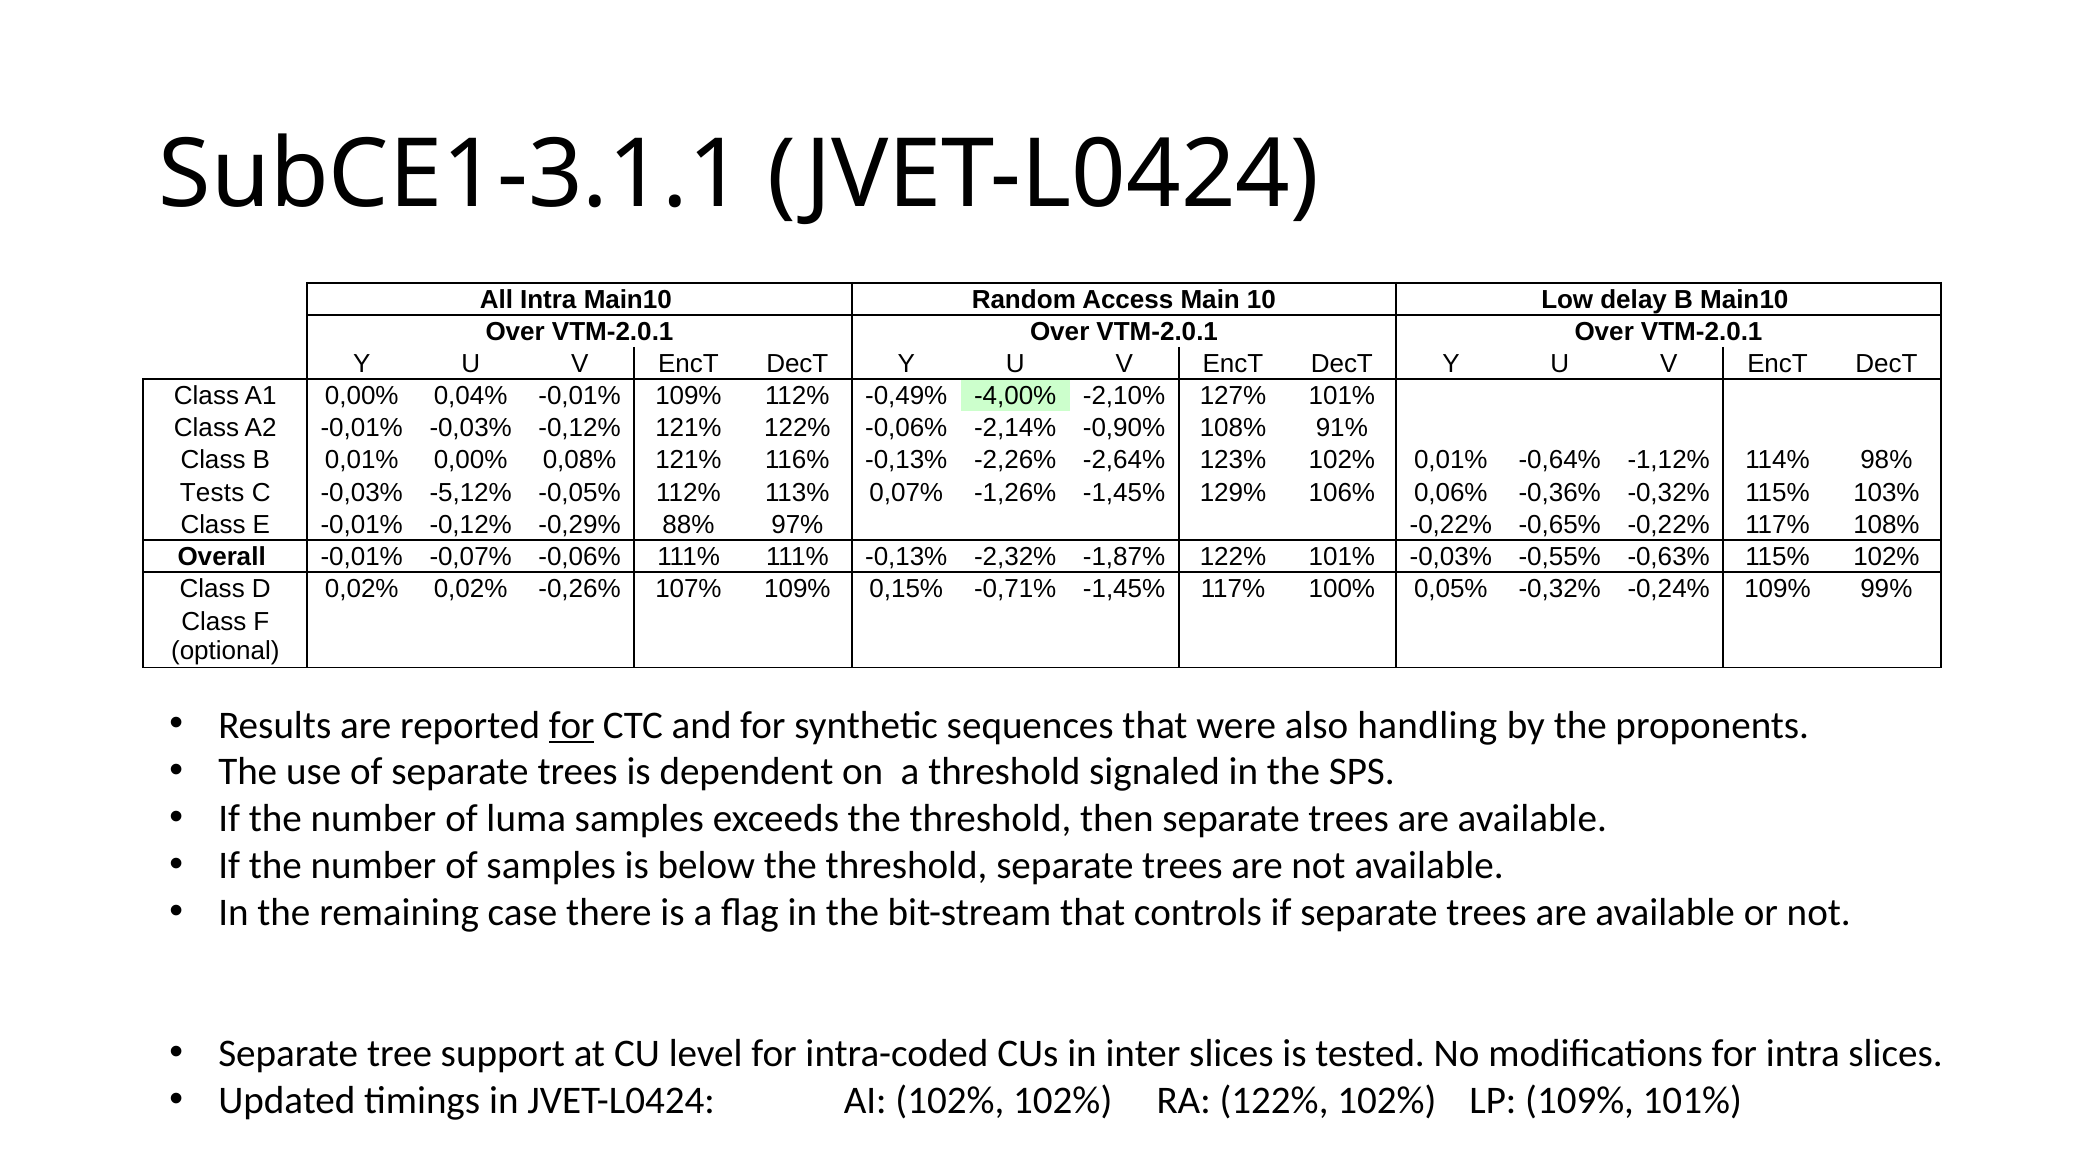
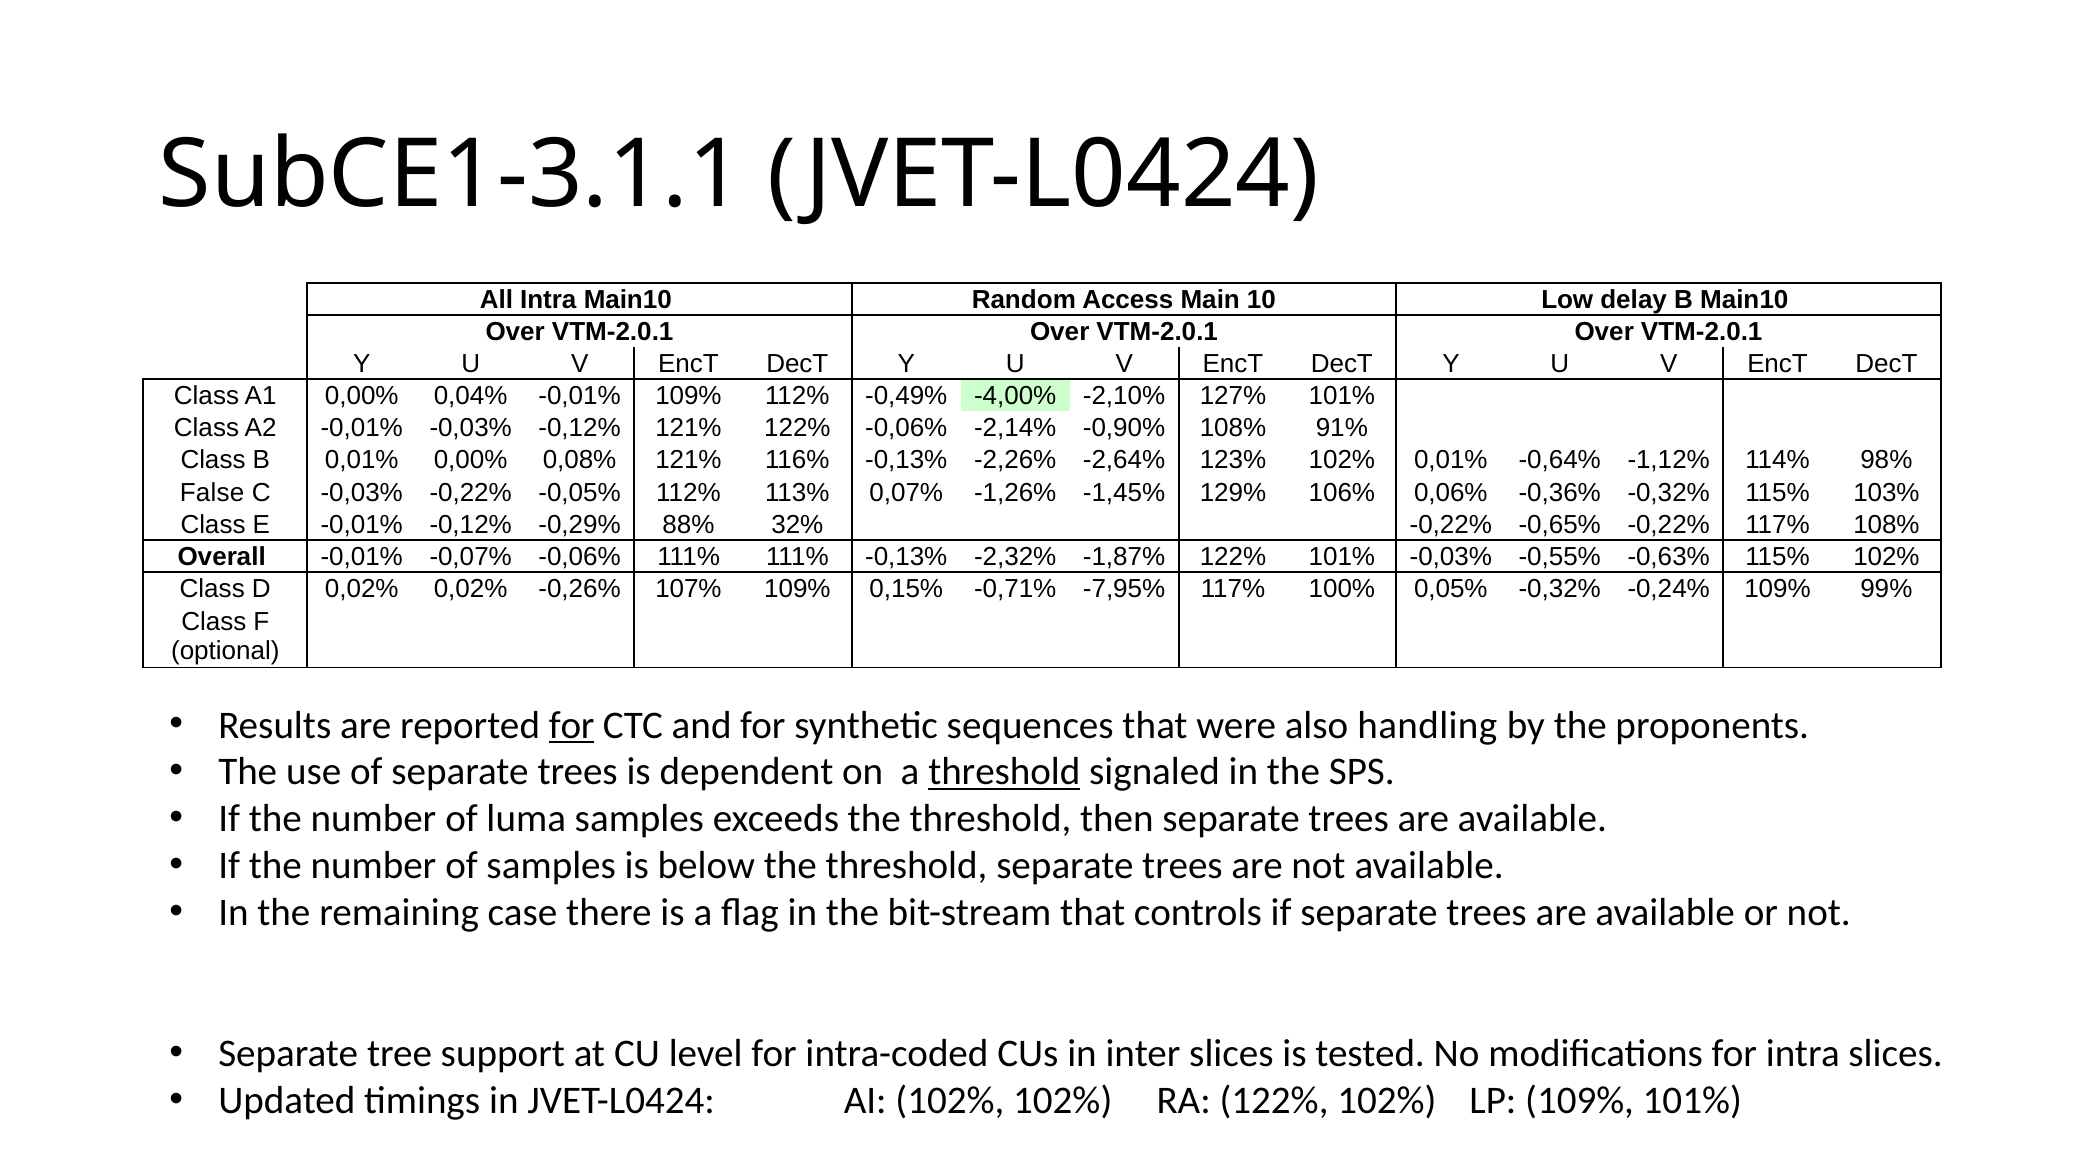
Tests: Tests -> False (212, 492)
-0,03% -5,12%: -5,12% -> -0,22% (471, 492)
97%: 97% -> 32% (797, 525)
-0,71% -1,45%: -1,45% -> -7,95% (1124, 589)
threshold underline: none -> present (1004, 772)
